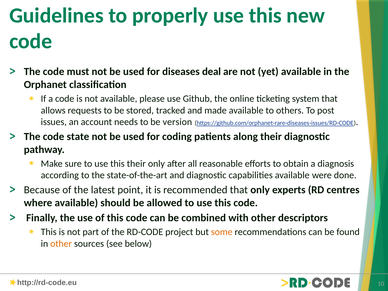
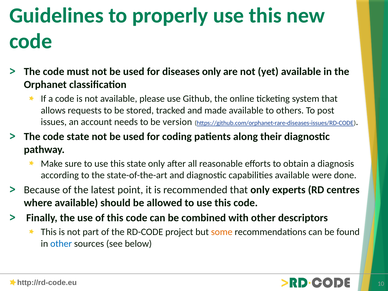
diseases deal: deal -> only (211, 72)
this their: their -> state (136, 164)
other colour: orange -> blue (61, 244)
